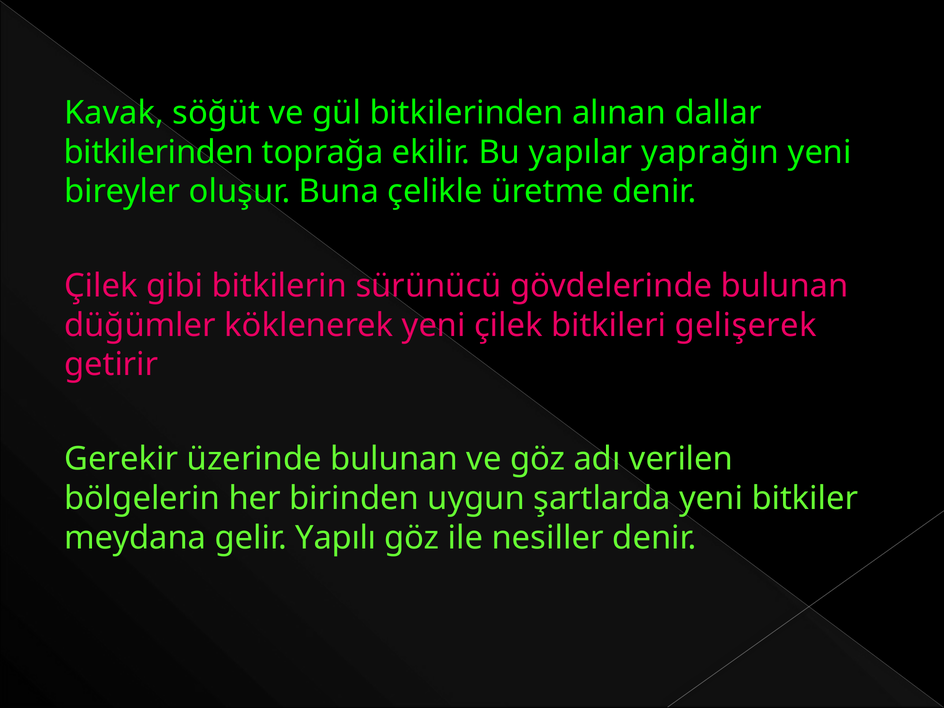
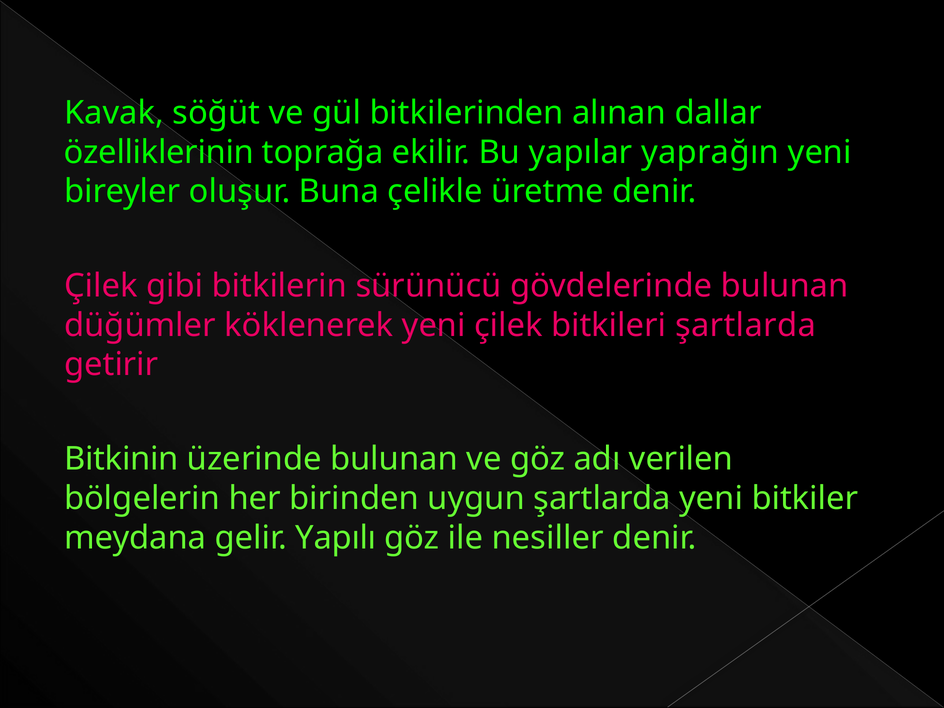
bitkilerinden: bitkilerinden -> özelliklerinin (159, 152)
bitkileri gelişerek: gelişerek -> şartlarda (746, 325)
Gerekir: Gerekir -> Bitkinin (121, 459)
